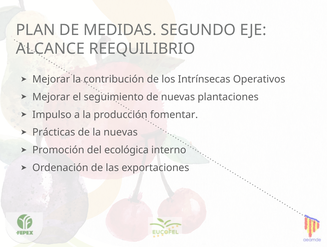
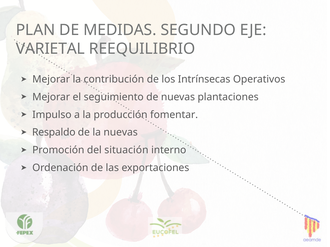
ALCANCE: ALCANCE -> VARIETAL (50, 49)
Prácticas: Prácticas -> Respaldo (54, 133)
ecológica: ecológica -> situación (126, 150)
